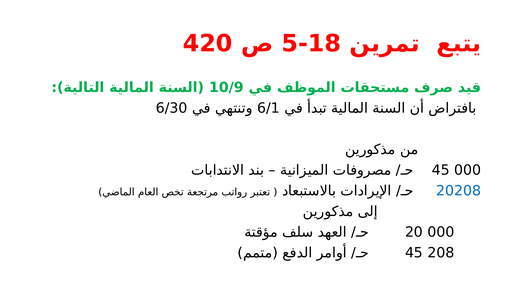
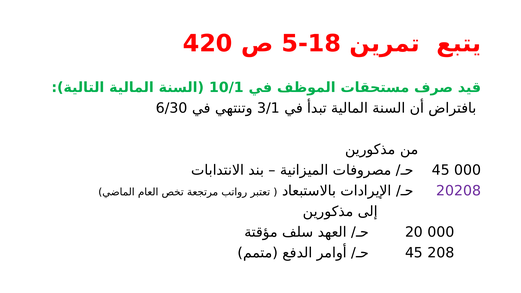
10/9: 10/9 -> 10/1 (226, 87)
6/1: 6/1 -> 3/1 (269, 108)
20208 colour: blue -> purple (459, 191)
